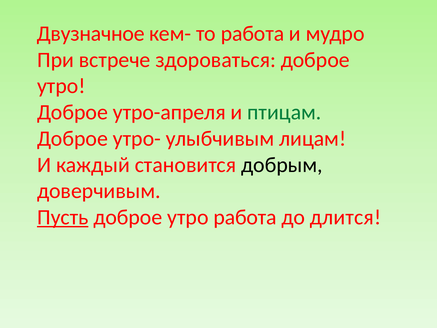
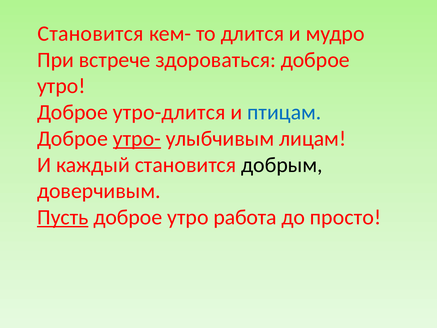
Двузначное: Двузначное -> Становится (91, 34)
то работа: работа -> длится (252, 34)
утро-апреля: утро-апреля -> утро-длится (169, 112)
птицам colour: green -> blue (284, 112)
утро- underline: none -> present (137, 138)
длится: длится -> просто (346, 217)
